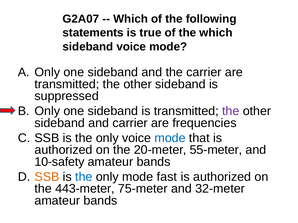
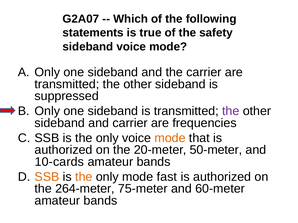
the which: which -> safety (216, 33)
mode colour: blue -> orange (170, 138)
55-meter: 55-meter -> 50-meter (216, 150)
10-safety: 10-safety -> 10-cards (59, 162)
the colour: blue -> orange (84, 177)
443-meter: 443-meter -> 264-meter (85, 189)
32-meter: 32-meter -> 60-meter (220, 189)
